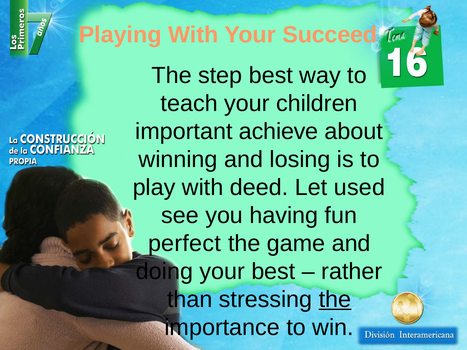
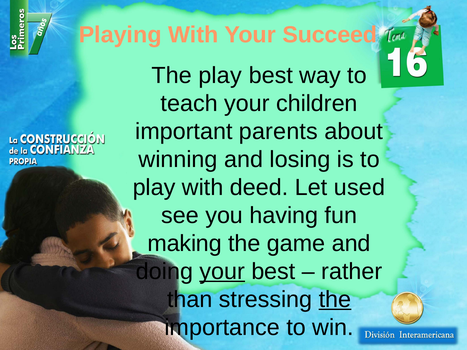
The step: step -> play (220, 75)
achieve: achieve -> parents (278, 131)
perfect: perfect -> making (185, 243)
your underline: none -> present (222, 272)
